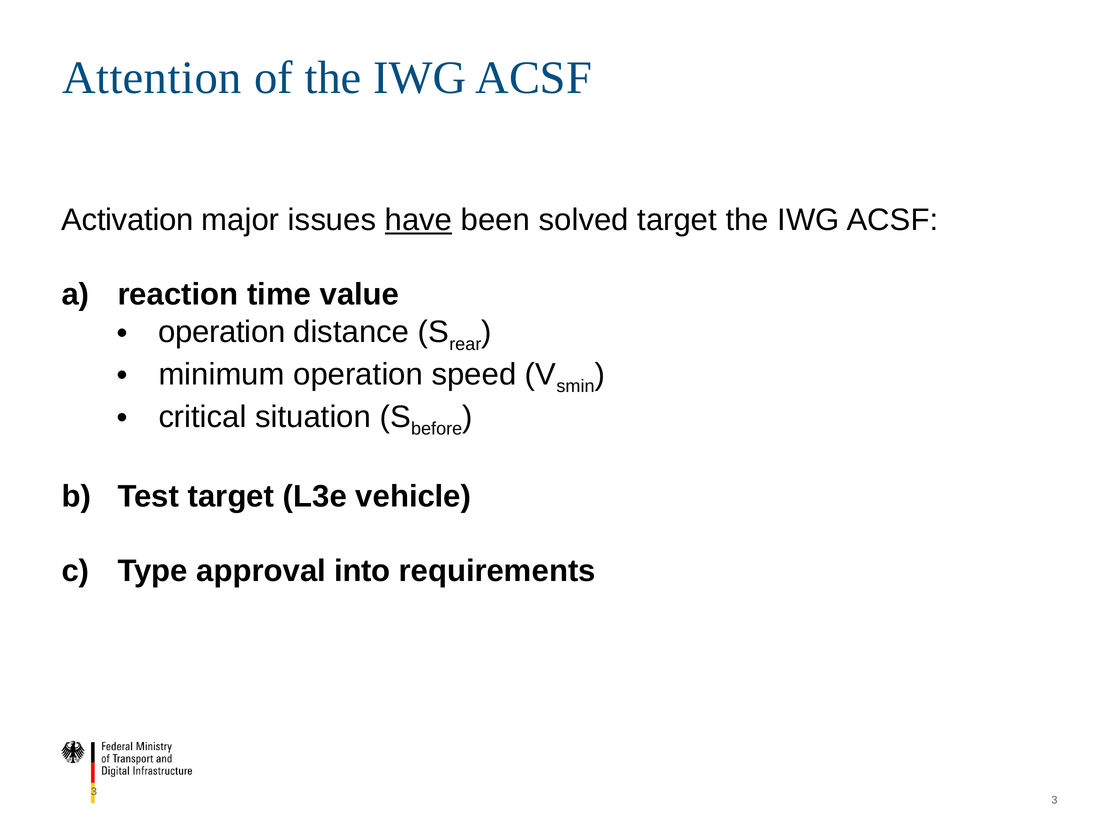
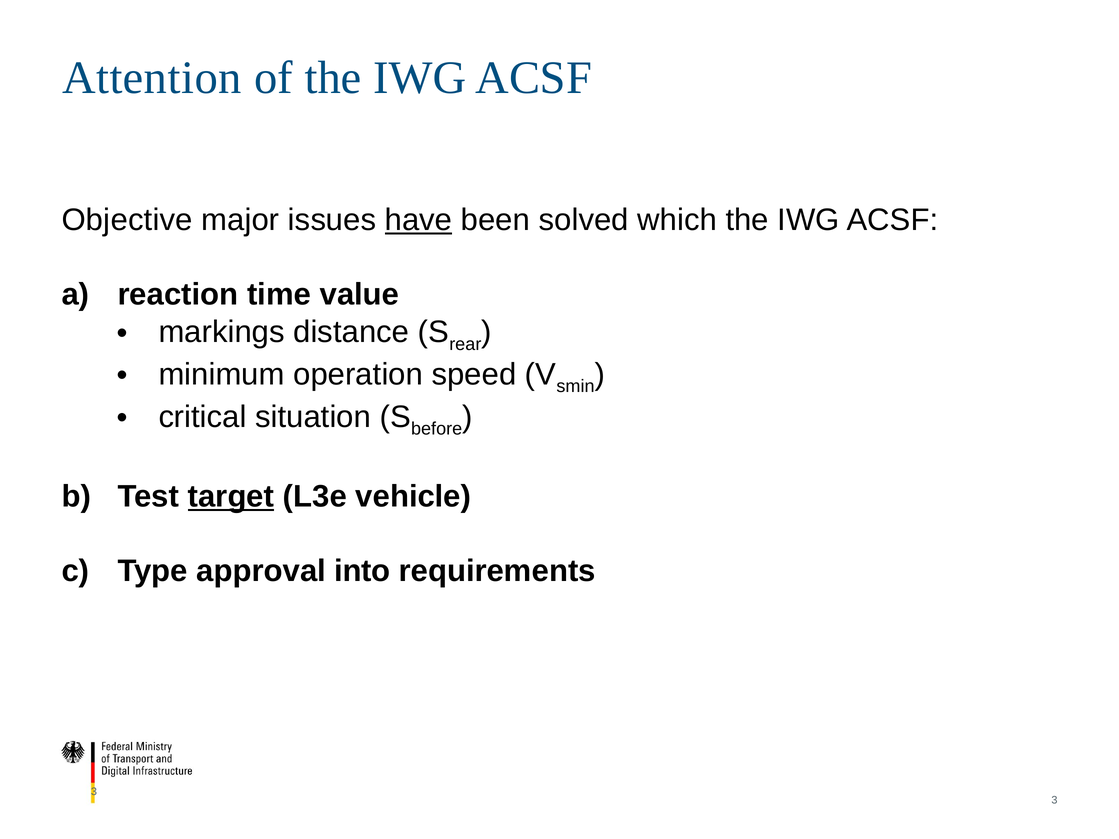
Activation: Activation -> Objective (127, 220)
solved target: target -> which (677, 220)
operation: operation -> markings (222, 332)
target underline: none -> present (231, 497)
